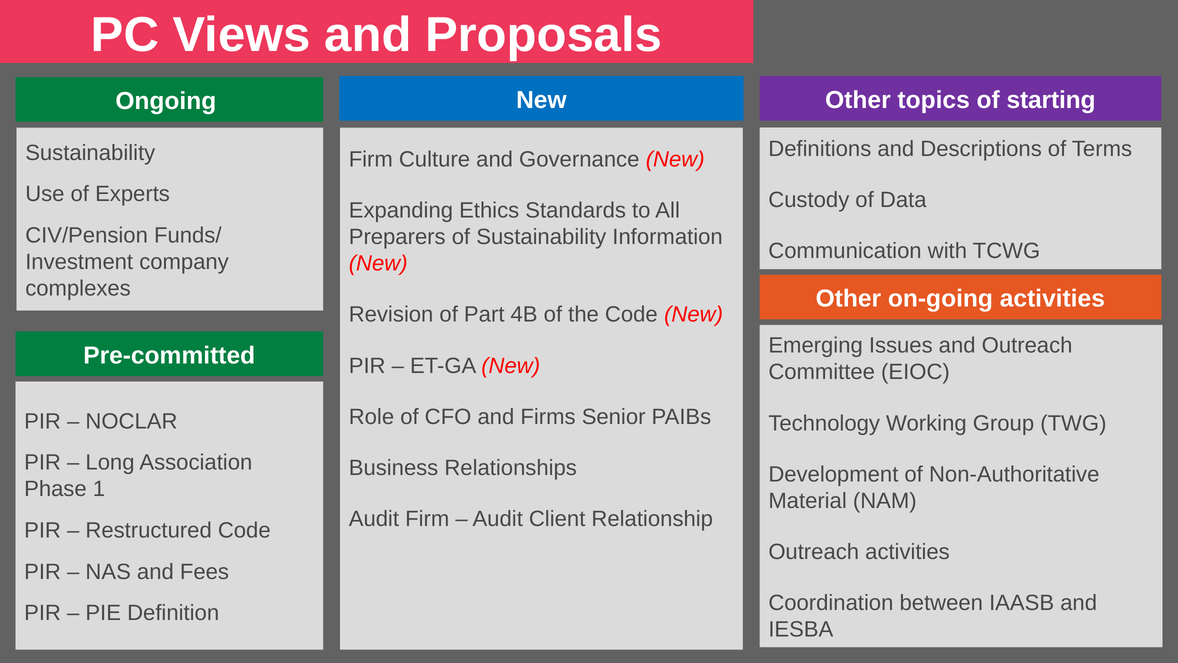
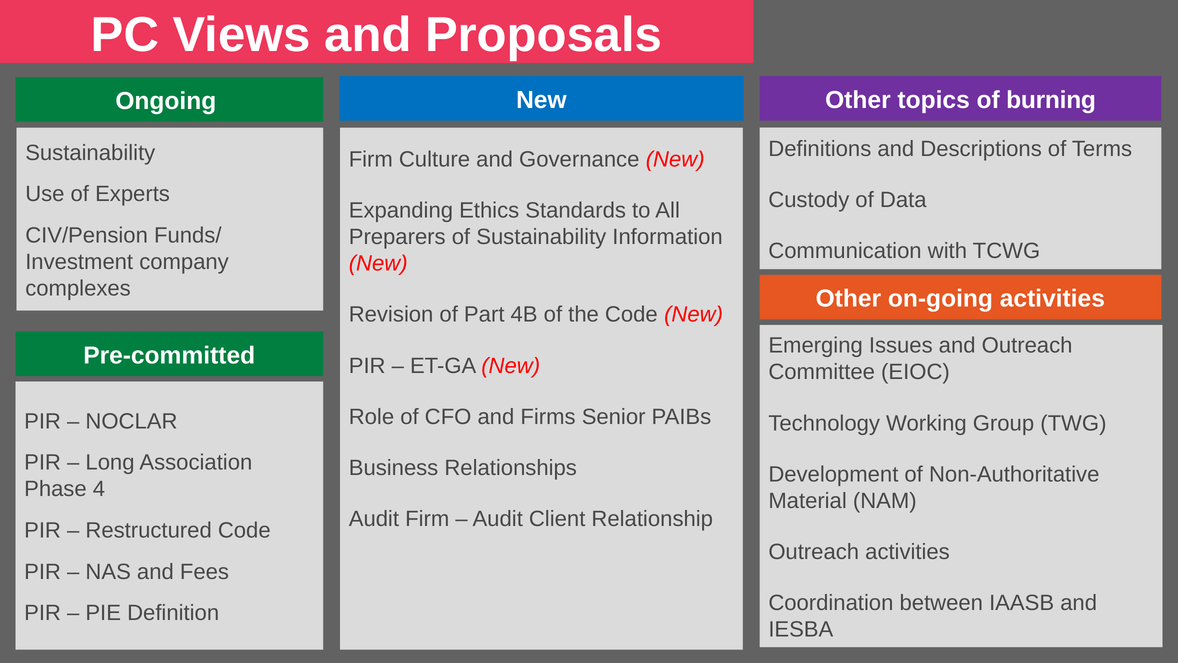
starting: starting -> burning (1051, 100)
1: 1 -> 4 (99, 489)
